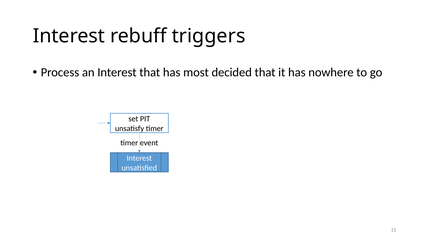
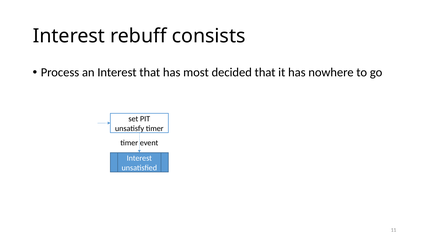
triggers: triggers -> consists (209, 36)
